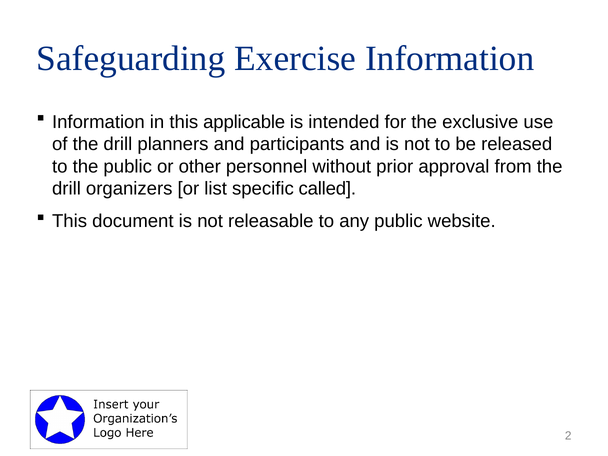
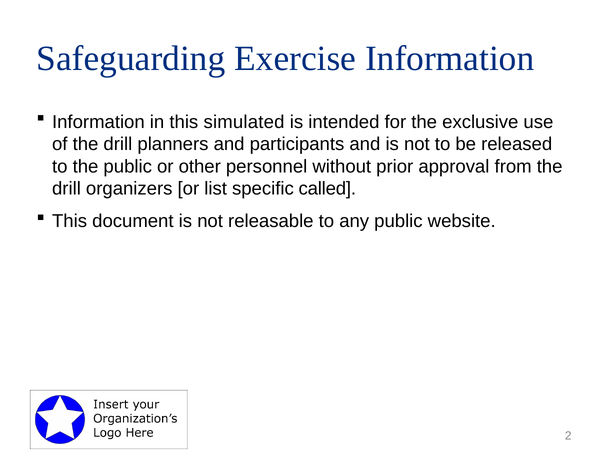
applicable: applicable -> simulated (244, 122)
